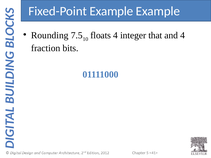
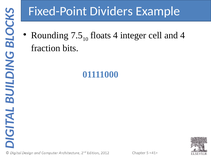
Fixed-Point Example: Example -> Dividers (111, 11)
that: that -> cell (155, 35)
